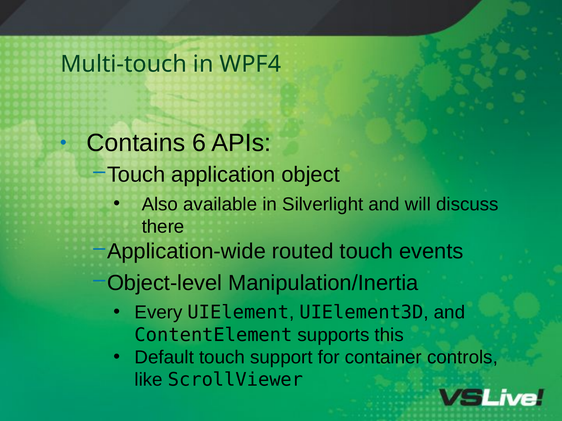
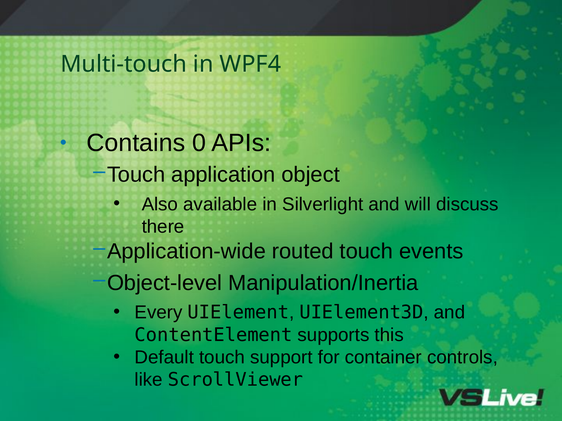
6: 6 -> 0 (199, 143)
